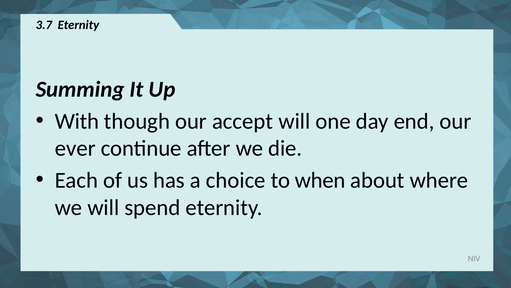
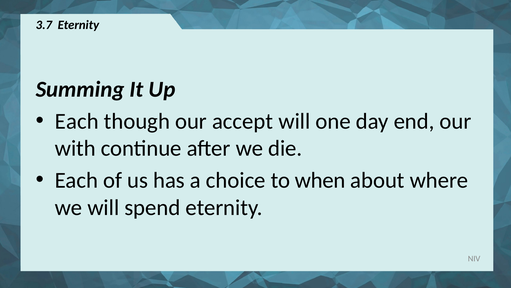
With: With -> Each (77, 121)
ever: ever -> with (75, 149)
